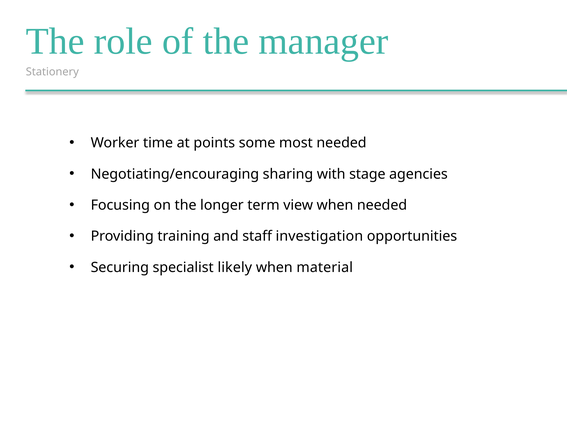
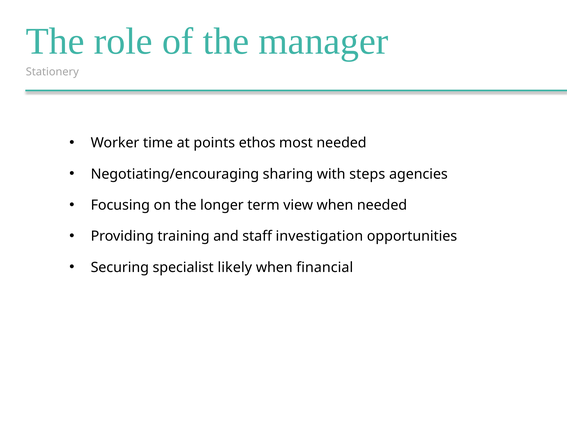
some: some -> ethos (257, 143)
stage: stage -> steps (367, 174)
material: material -> financial (325, 268)
